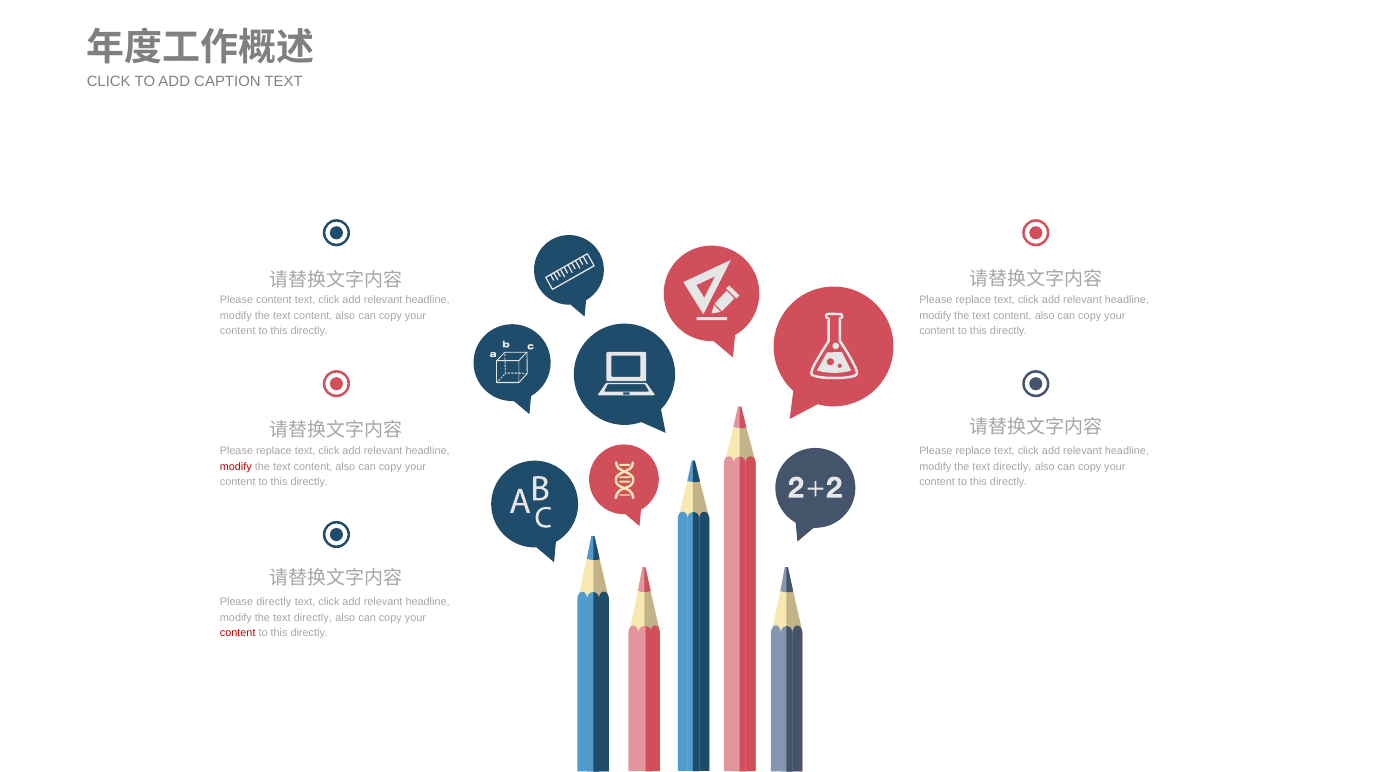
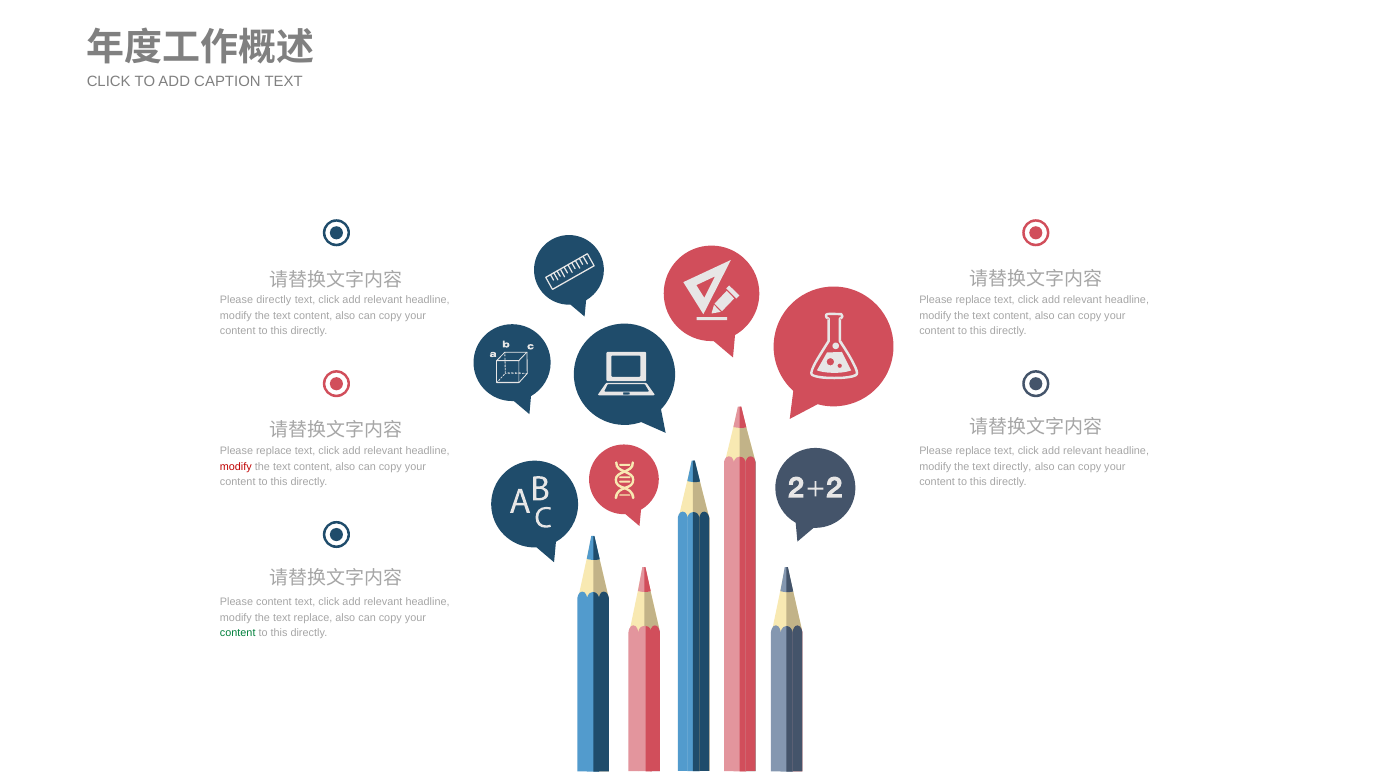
Please content: content -> directly (274, 300)
Please directly: directly -> content (274, 602)
directly: directly -> replace (313, 618)
content colour: red -> green (238, 633)
